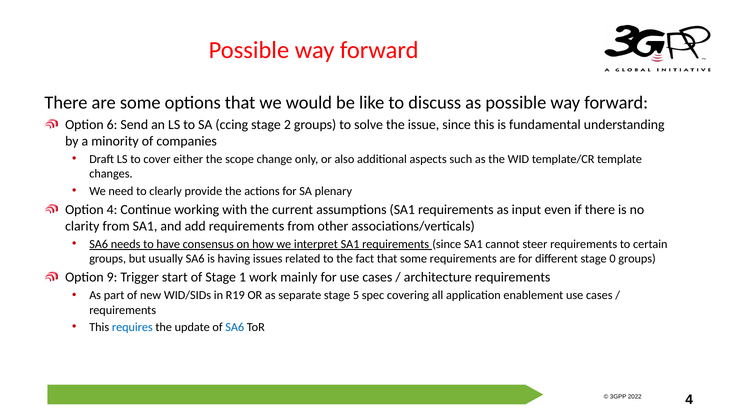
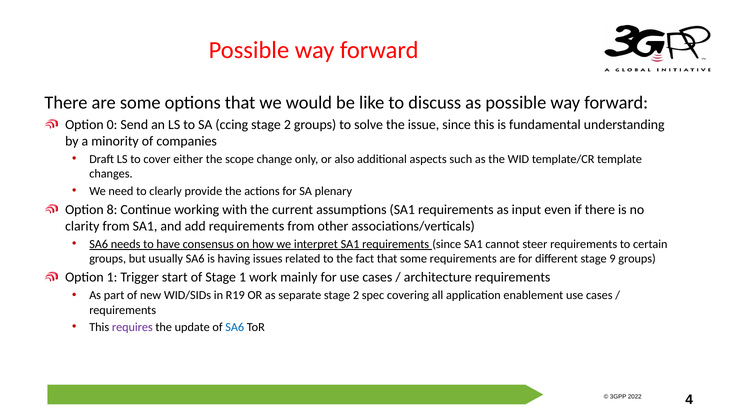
6: 6 -> 0 (112, 124)
Option 4: 4 -> 8 (112, 209)
0: 0 -> 9 (613, 258)
Option 9: 9 -> 1 (112, 277)
separate stage 5: 5 -> 2 (356, 295)
requires colour: blue -> purple (132, 327)
